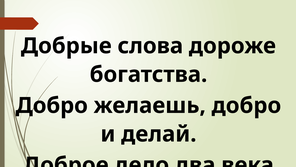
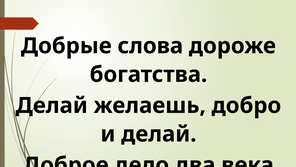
Добро: Добро -> Делай (52, 105)
